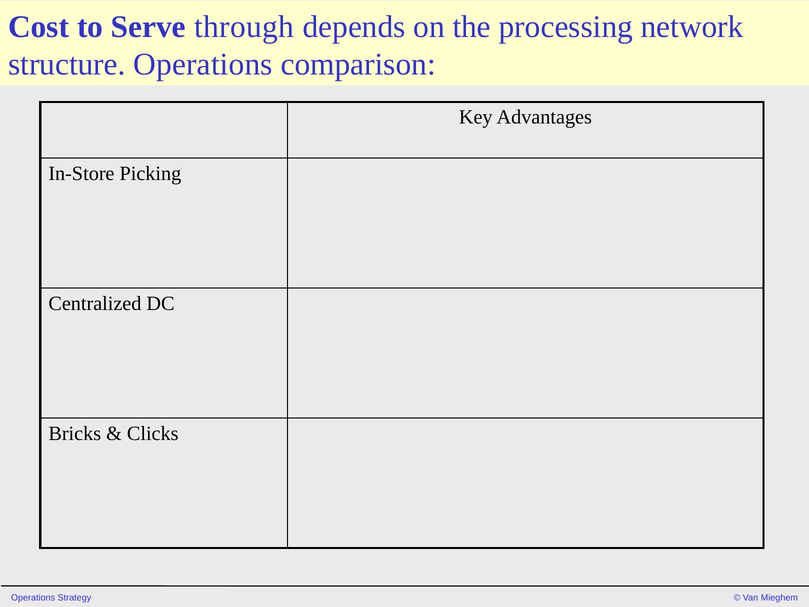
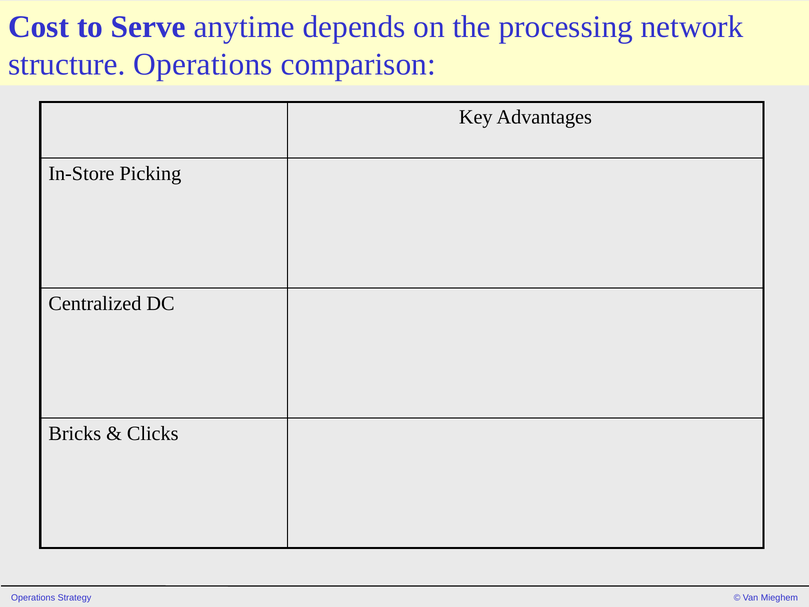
through: through -> anytime (244, 27)
